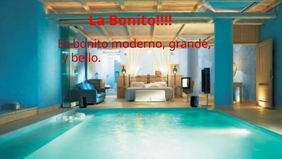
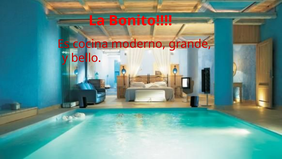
Es bonito: bonito -> cocina (90, 44)
